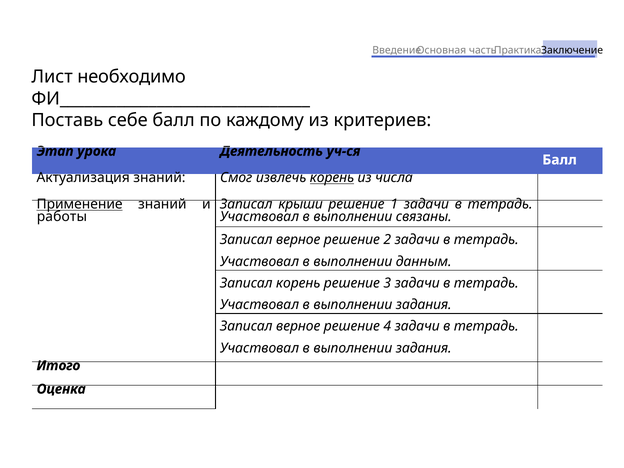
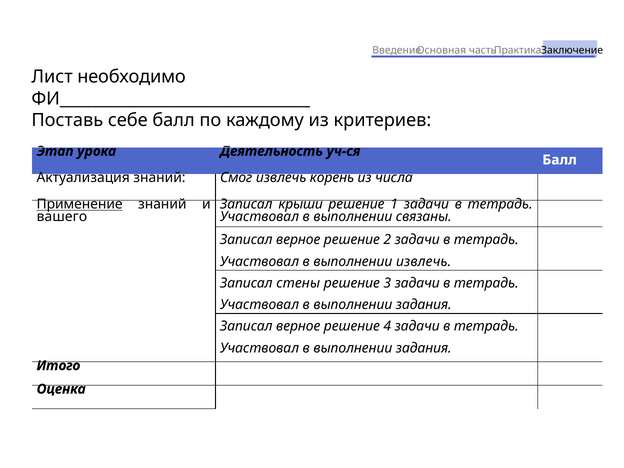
корень underline: present -> none (332, 178)
работы: работы -> вашего (62, 217)
выполнении данным: данным -> извлечь (424, 261)
Записал корень: корень -> стены (298, 283)
